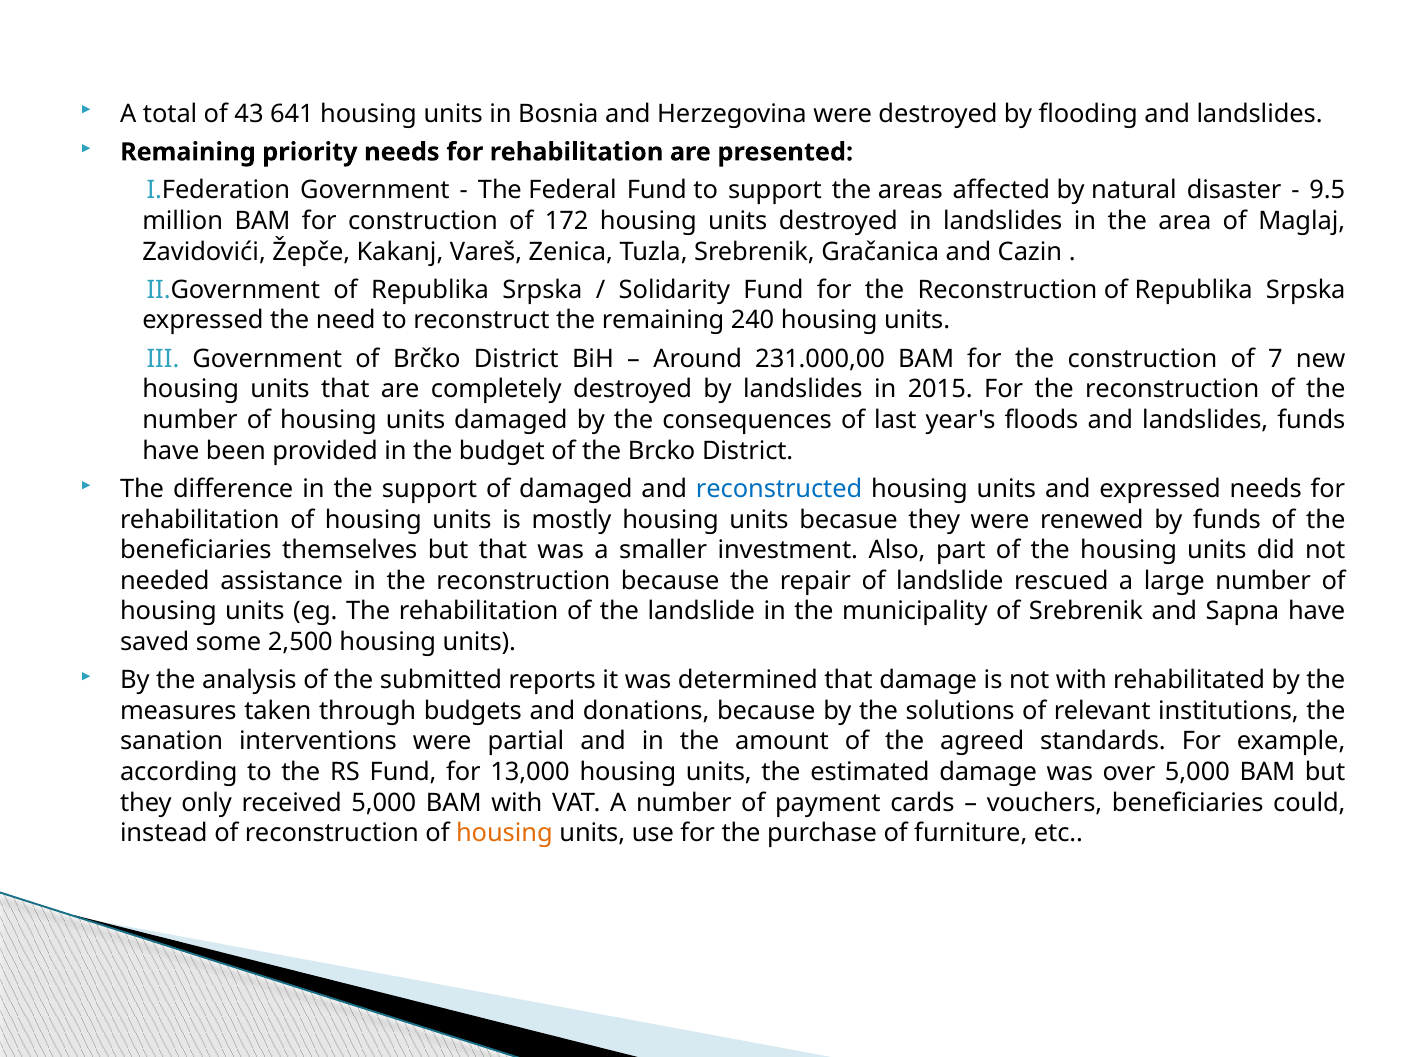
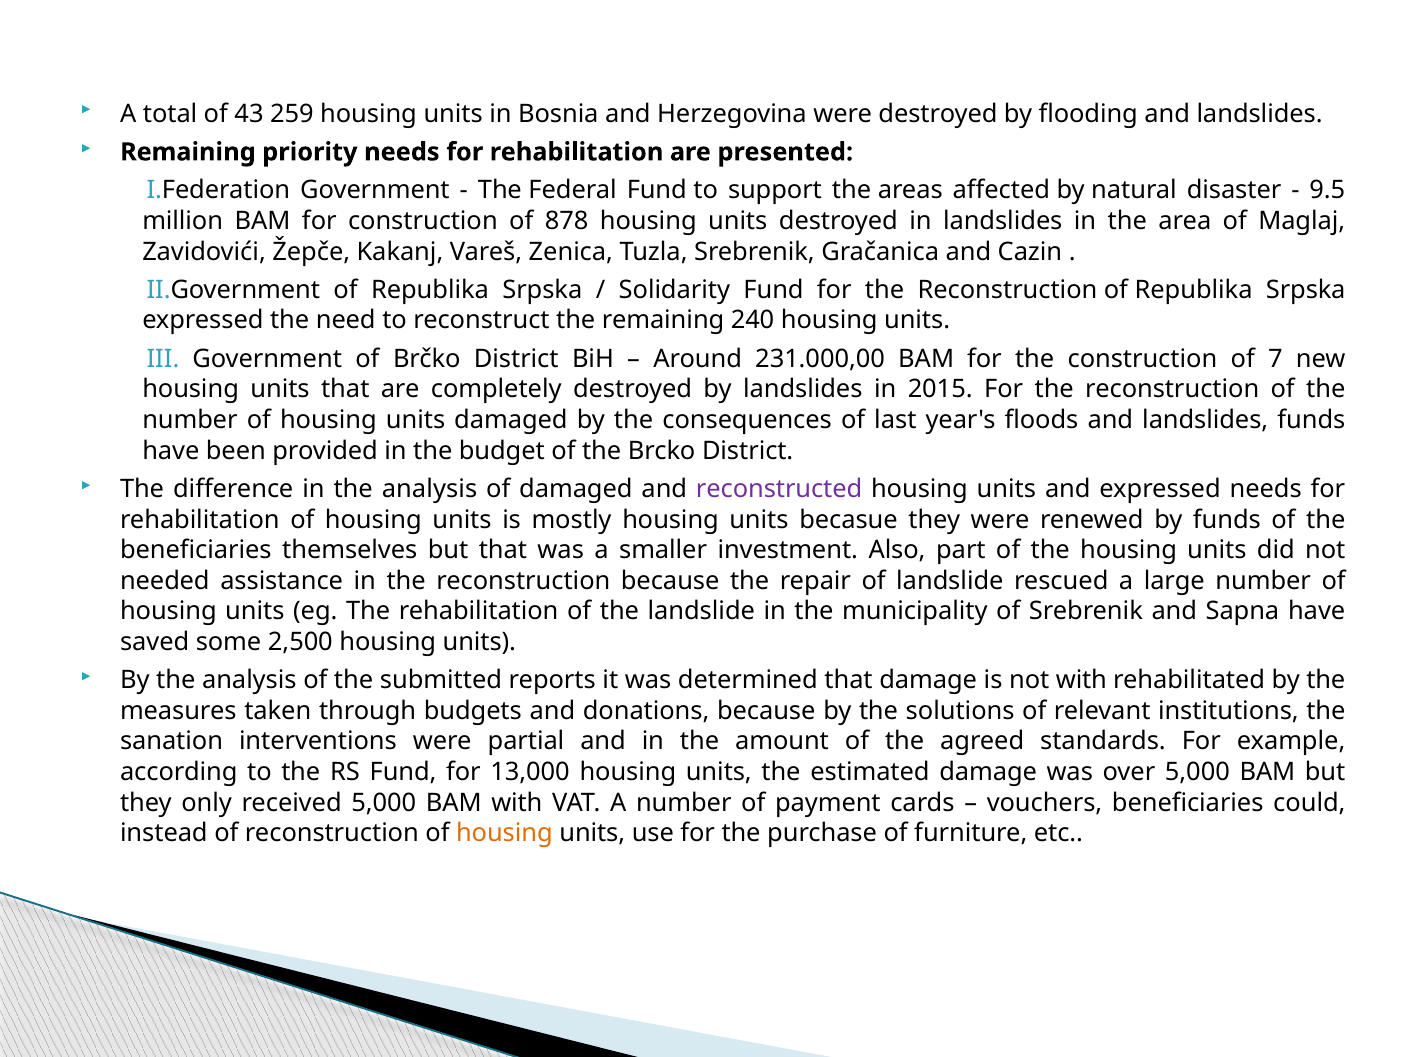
641: 641 -> 259 (292, 114)
172: 172 -> 878 (567, 221)
in the support: support -> analysis (430, 489)
reconstructed colour: blue -> purple (779, 489)
